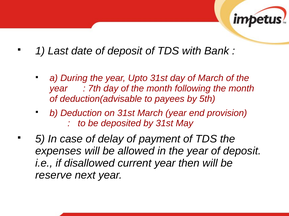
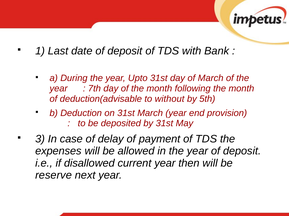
payees: payees -> without (170, 99)
5: 5 -> 3 (40, 139)
